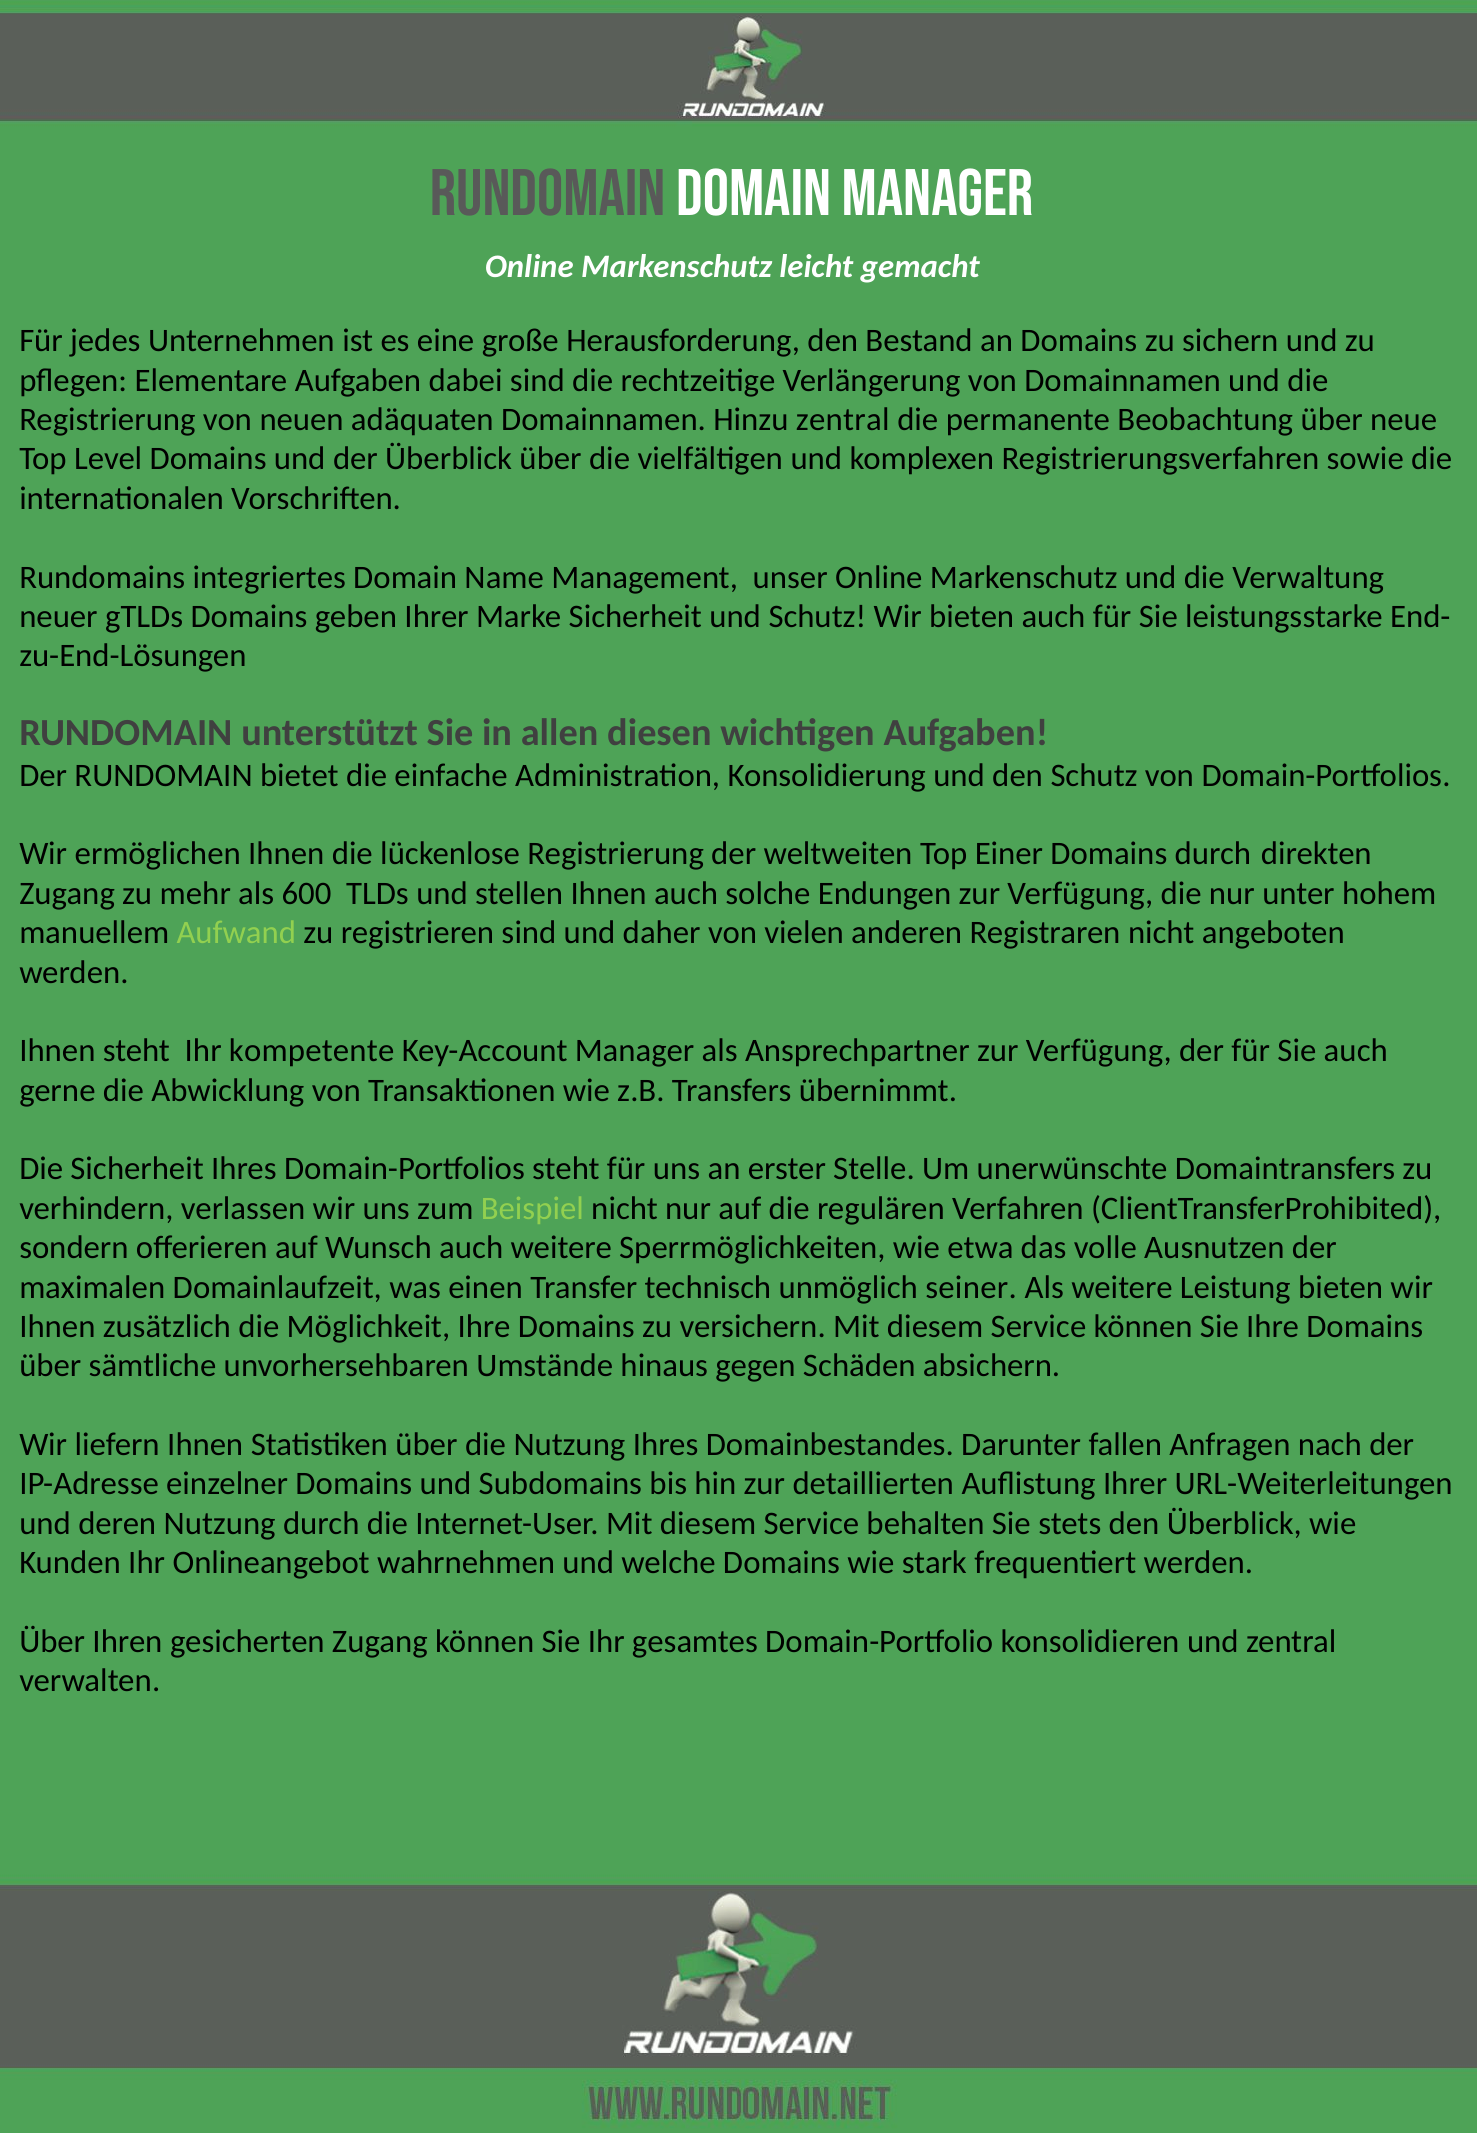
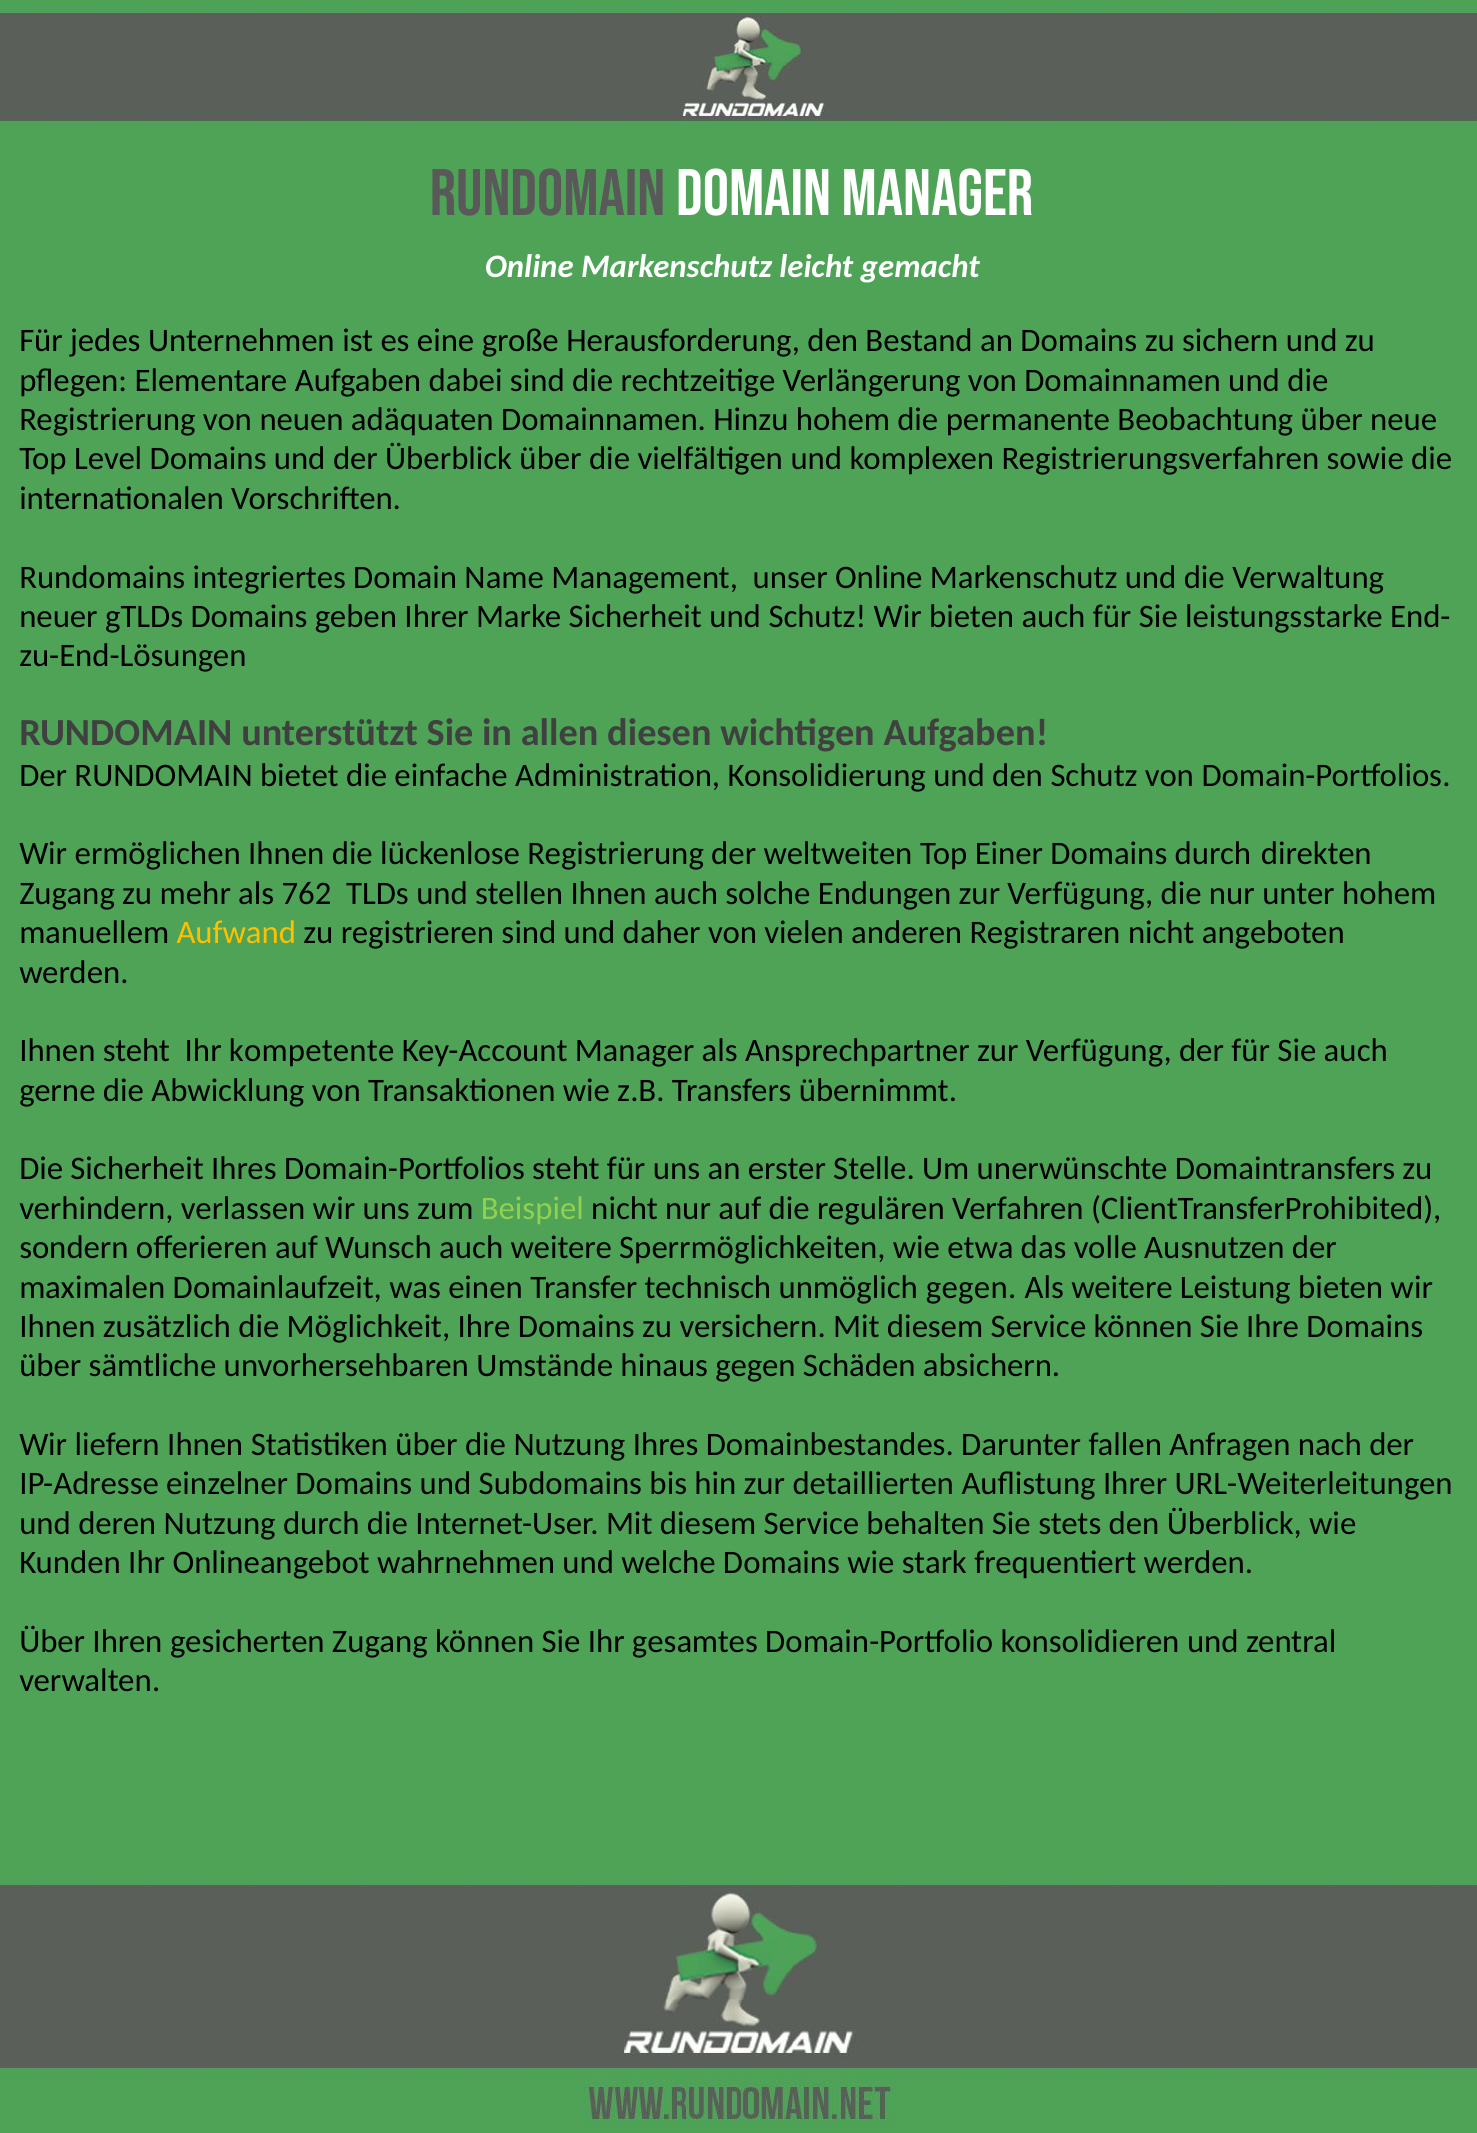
Hinzu zentral: zentral -> hohem (843, 420)
600: 600 -> 762 (307, 894)
Aufwand colour: light green -> yellow (236, 933)
unmöglich seiner: seiner -> gegen (971, 1288)
